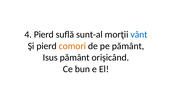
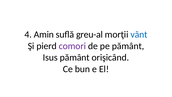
4 Pierd: Pierd -> Amin (44, 34)
sunt-al: sunt-al -> greu-al (90, 34)
comori colour: orange -> purple (72, 46)
